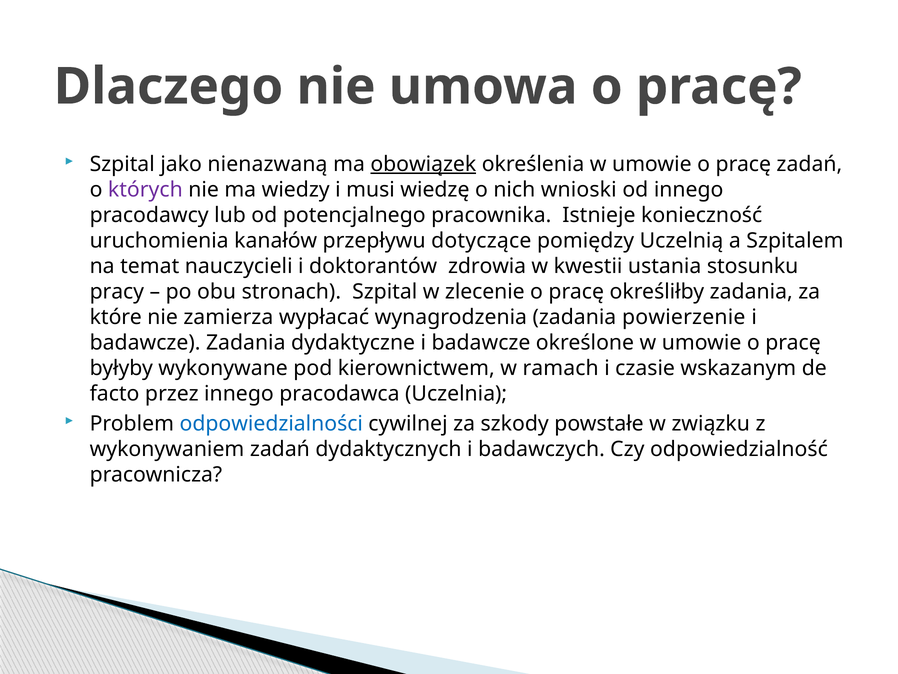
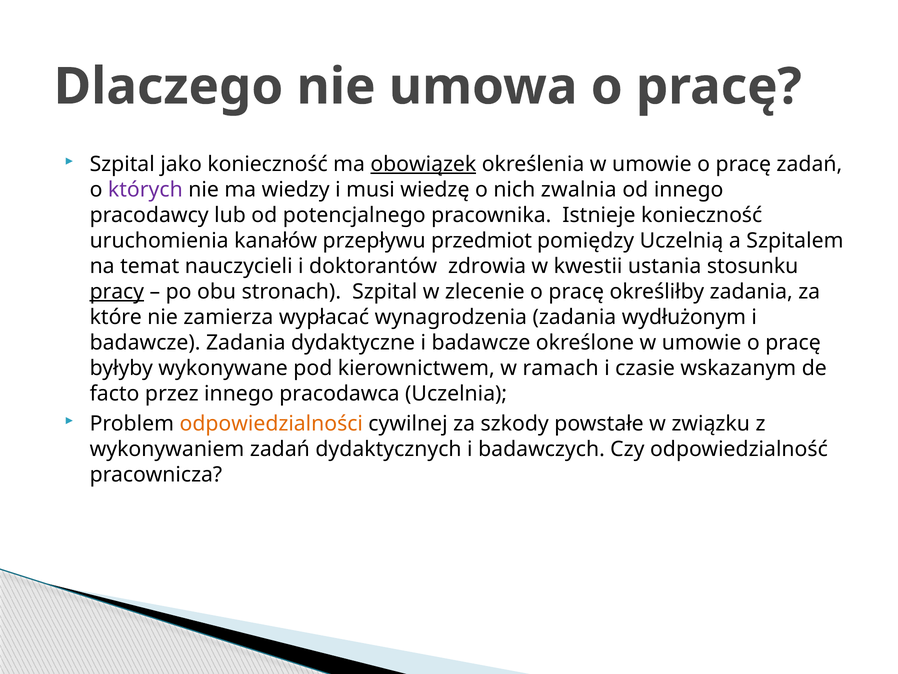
jako nienazwaną: nienazwaną -> konieczność (268, 164)
wnioski: wnioski -> zwalnia (579, 190)
dotyczące: dotyczące -> przedmiot (482, 240)
pracy underline: none -> present (117, 291)
powierzenie: powierzenie -> wydłużonym (684, 317)
odpowiedzialności colour: blue -> orange (271, 424)
